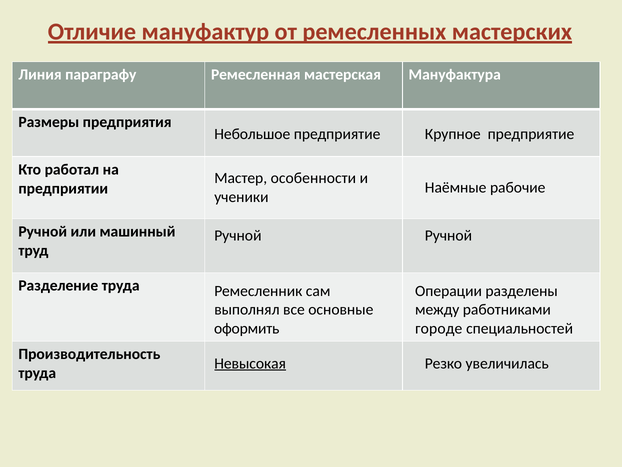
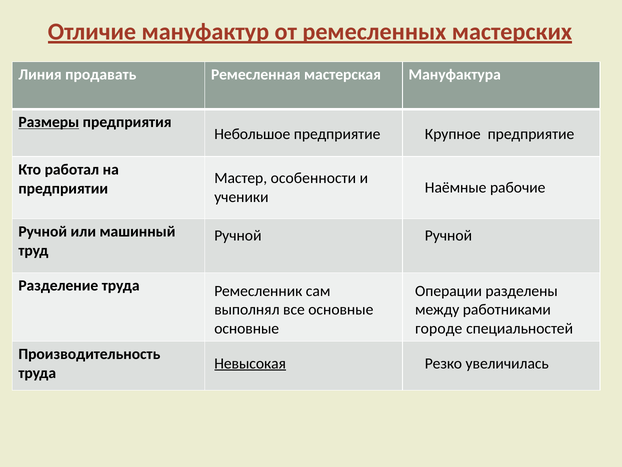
параграфу: параграфу -> продавать (101, 75)
Размеры underline: none -> present (49, 122)
оформить: оформить -> основные (247, 328)
